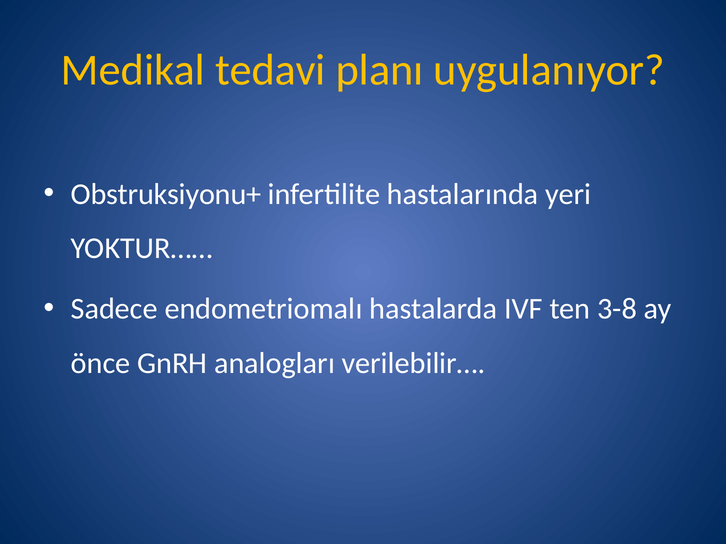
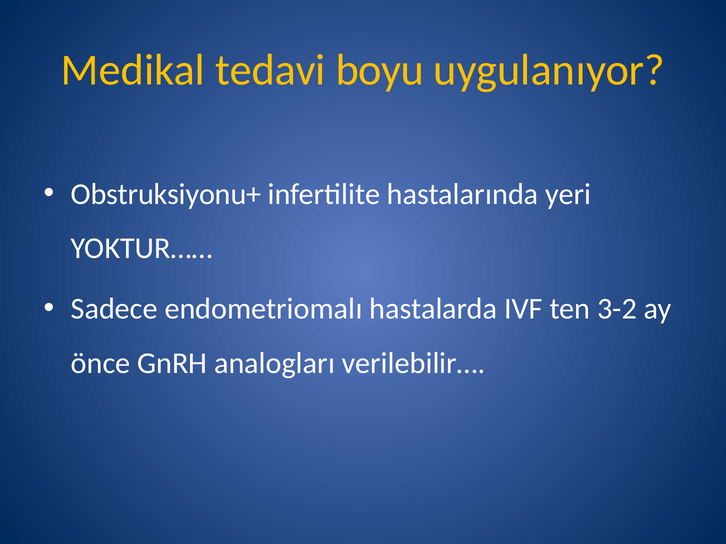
planı: planı -> boyu (380, 70)
3-8: 3-8 -> 3-2 (617, 309)
